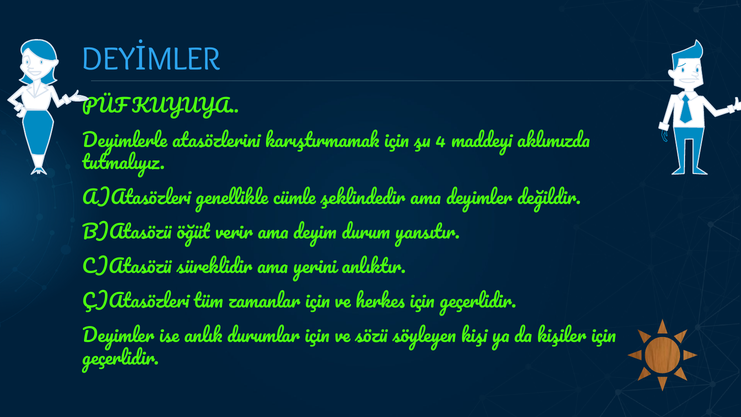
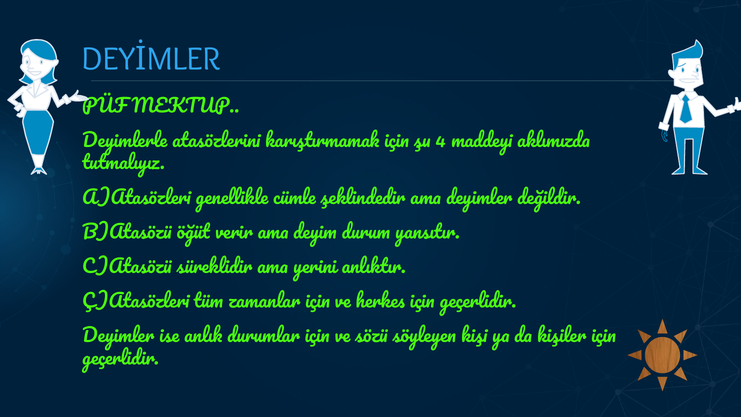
KUYUYA: KUYUYA -> MEKTUP (186, 106)
